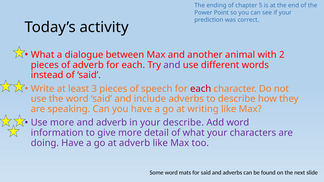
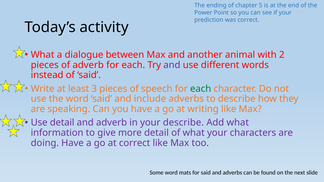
each colour: red -> green (201, 89)
Use more: more -> detail (62, 123)
Add word: word -> what (238, 123)
at adverb: adverb -> correct (135, 143)
